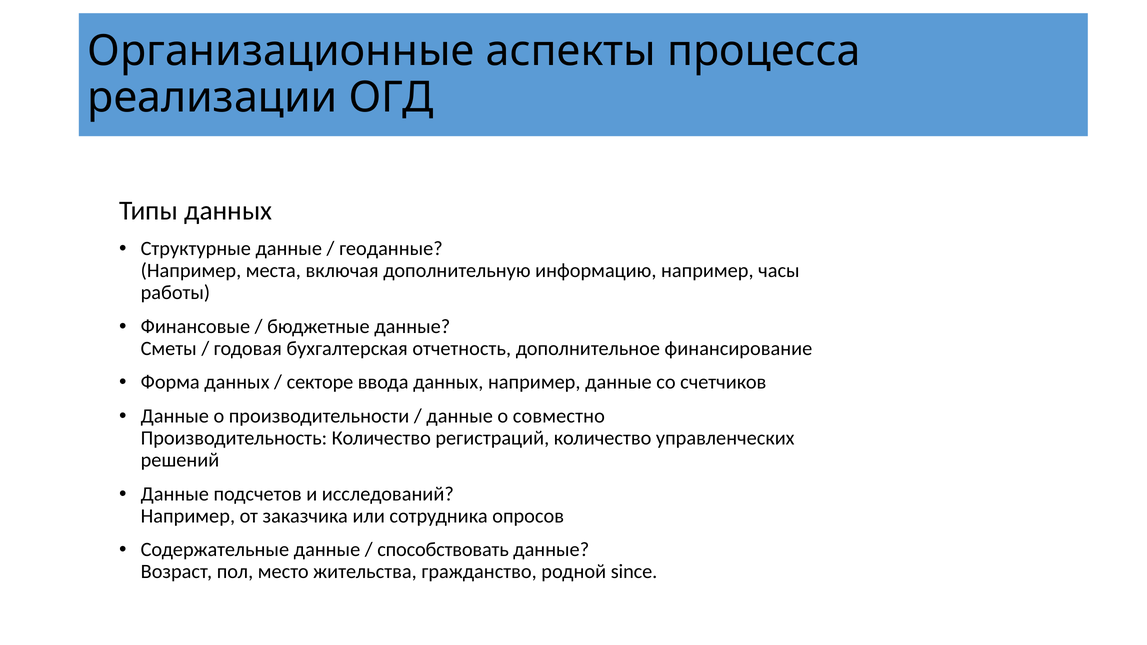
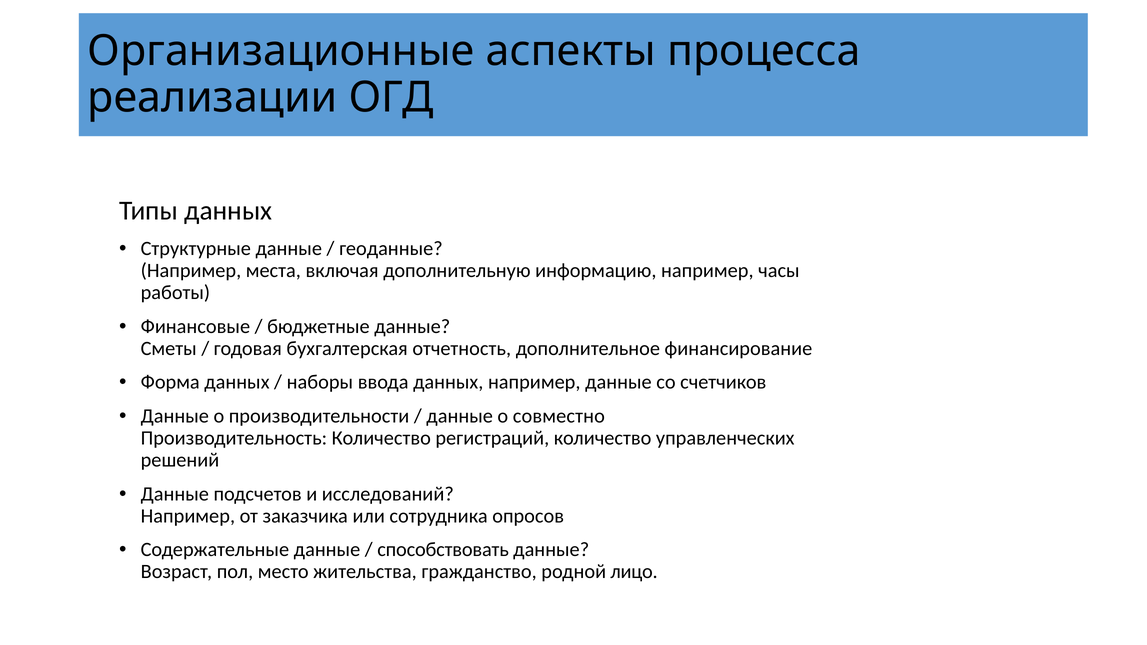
секторе: секторе -> наборы (320, 382)
since: since -> лицо (634, 572)
